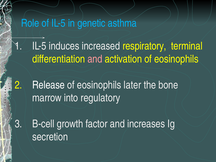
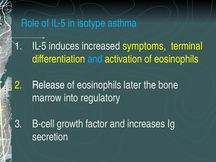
genetic: genetic -> isotype (91, 23)
respiratory: respiratory -> symptoms (144, 46)
and colour: pink -> light blue (95, 59)
